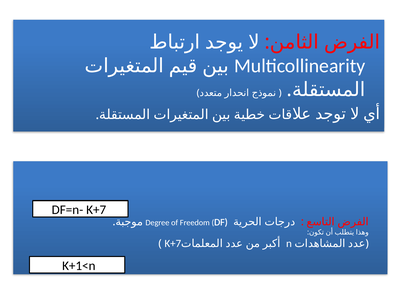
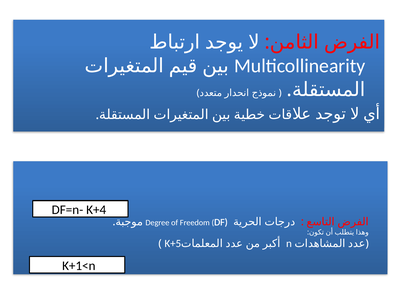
DF=n- K+7: K+7 -> K+4 (96, 209)
K+7: K+7 -> K+5 (173, 243)
